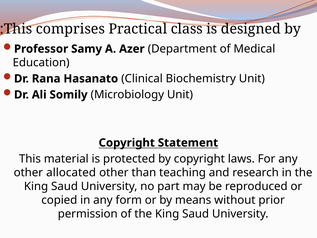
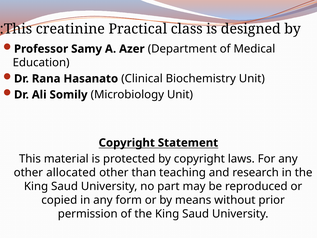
comprises: comprises -> creatinine (70, 29)
